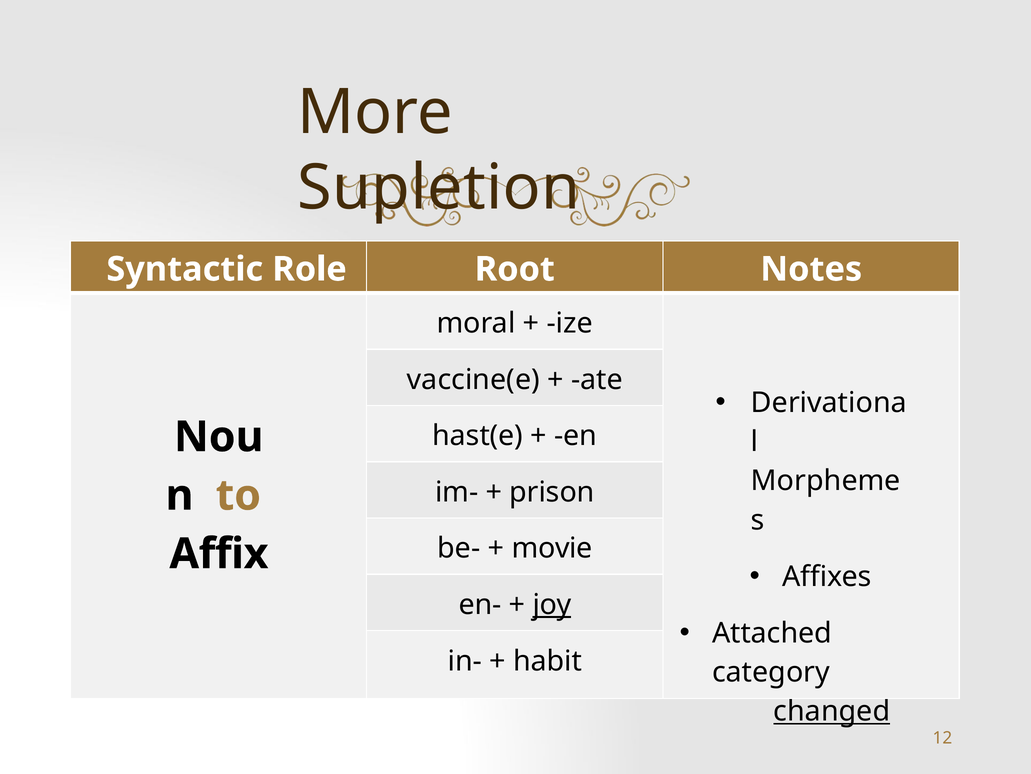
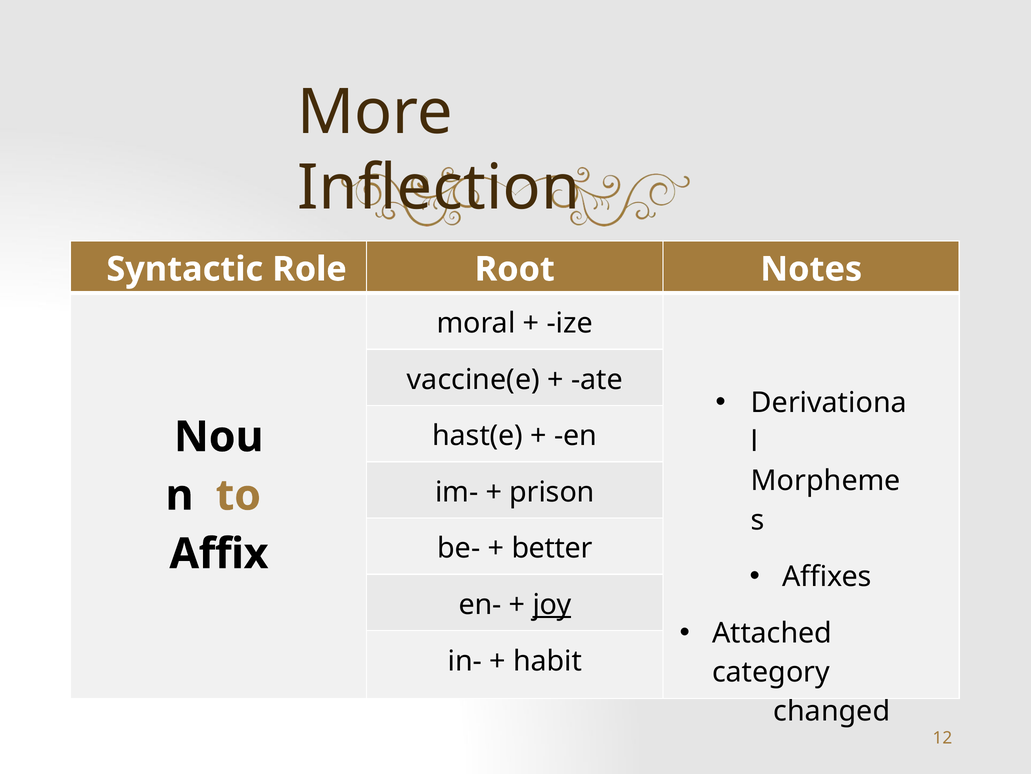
Supletion: Supletion -> Inflection (439, 188)
movie: movie -> better (552, 548)
changed underline: present -> none (832, 711)
